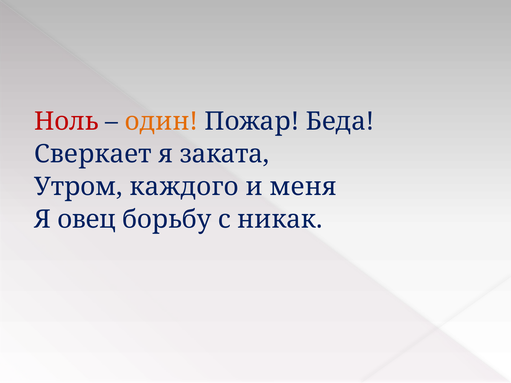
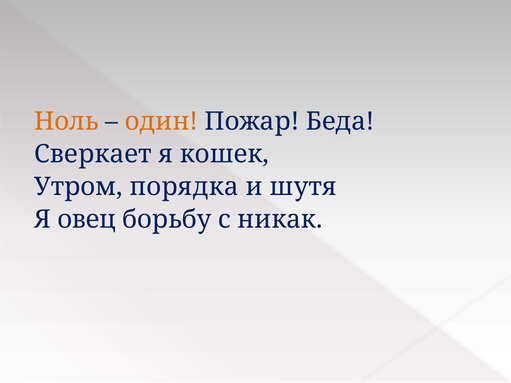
Ноль colour: red -> orange (66, 121)
заката: заката -> кошек (224, 154)
каждого: каждого -> порядка (184, 187)
меня: меня -> шутя (303, 187)
